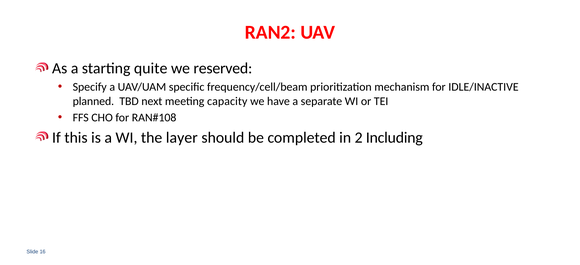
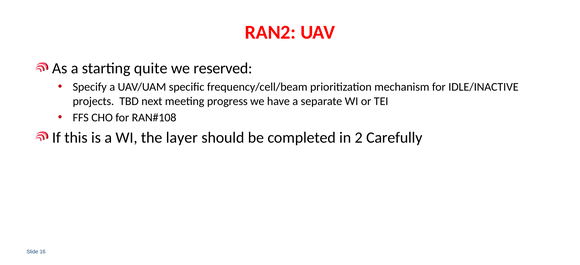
planned: planned -> projects (93, 101)
capacity: capacity -> progress (227, 101)
Including: Including -> Carefully (394, 138)
